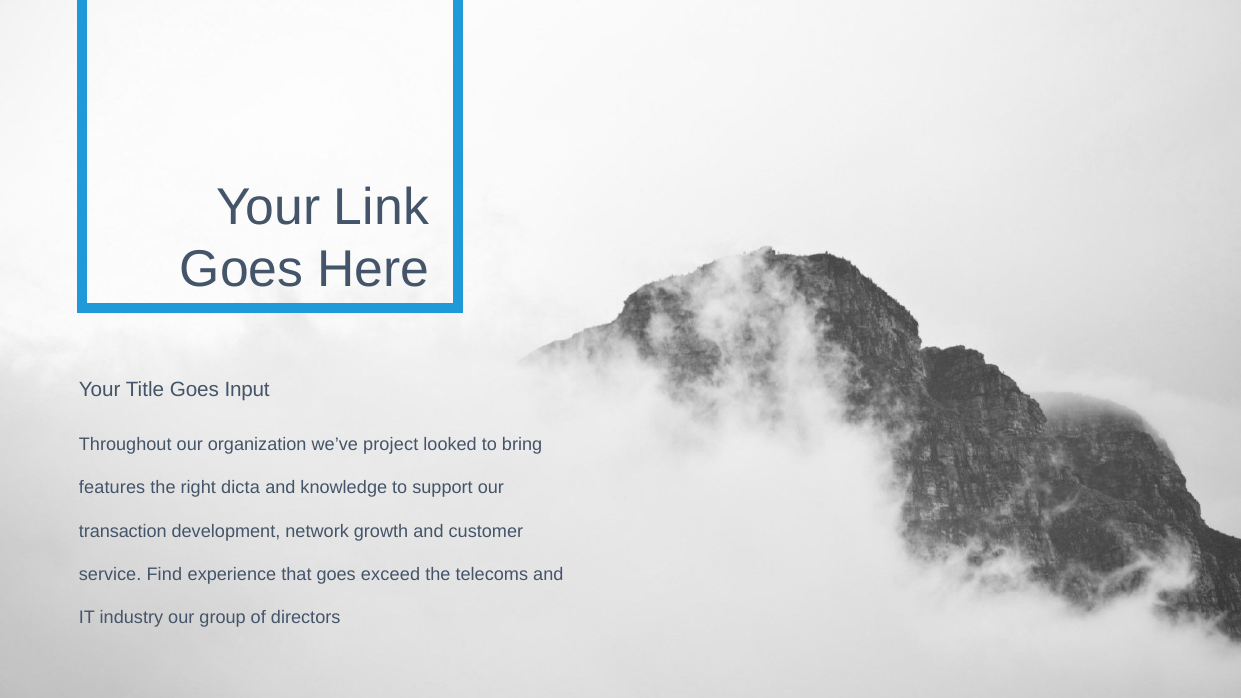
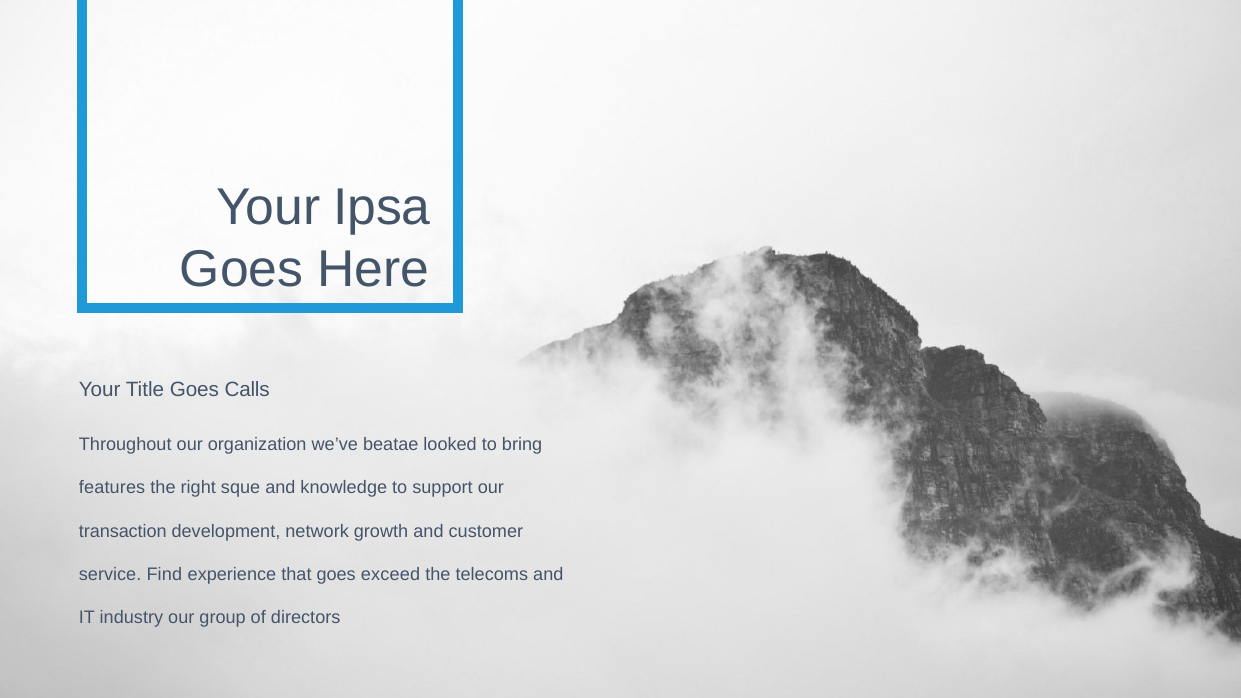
Link: Link -> Ipsa (382, 208)
Input: Input -> Calls (247, 390)
project: project -> beatae (391, 444)
dicta: dicta -> sque (241, 488)
